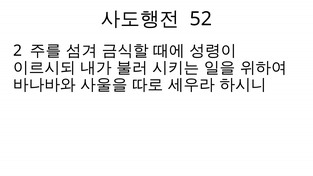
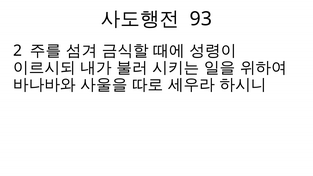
52: 52 -> 93 (201, 19)
